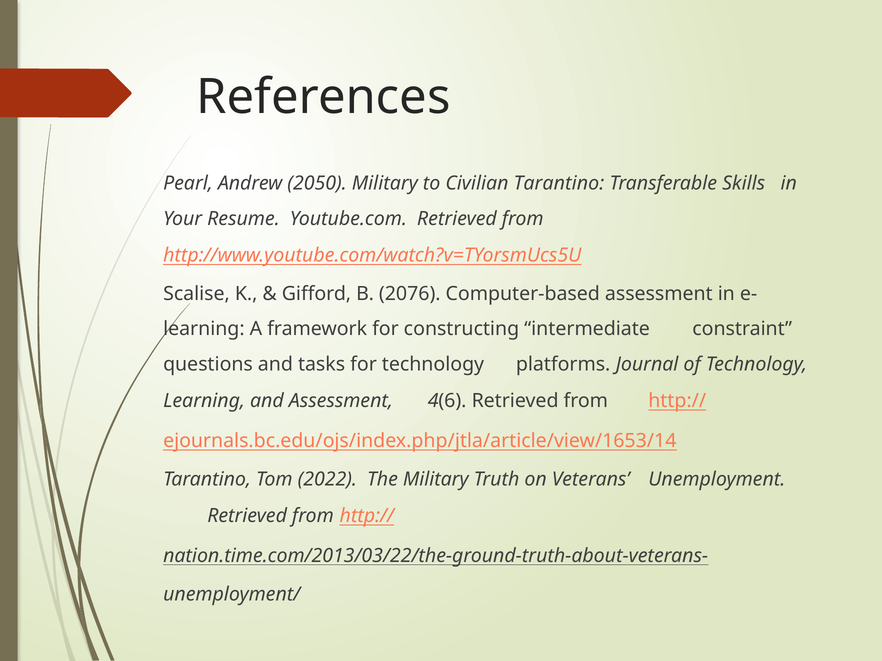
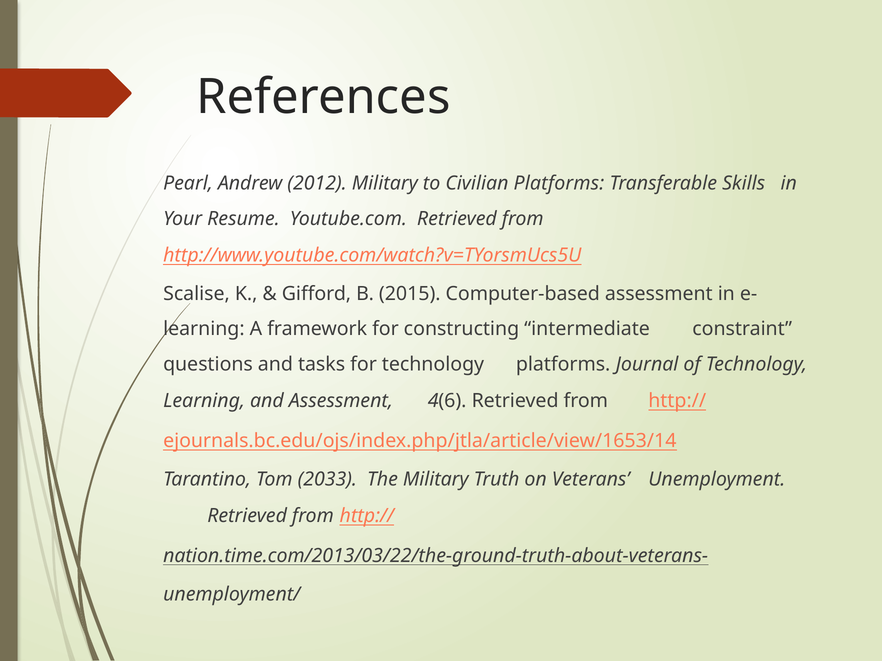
2050: 2050 -> 2012 (317, 184)
Civilian Tarantino: Tarantino -> Platforms (559, 184)
2076: 2076 -> 2015 (410, 294)
2022: 2022 -> 2033 (327, 480)
